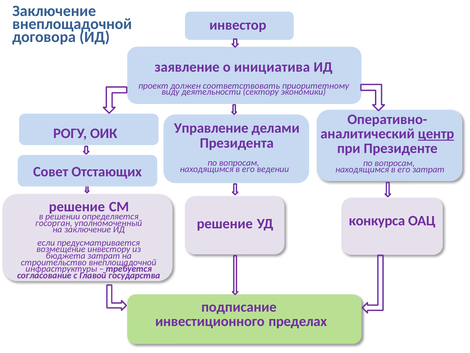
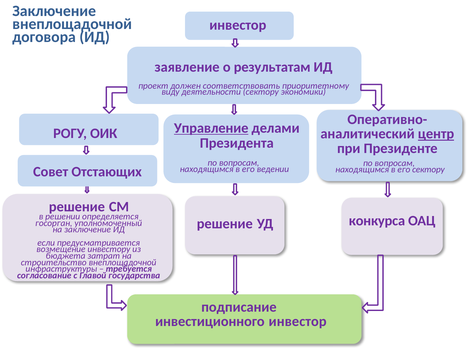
инициатива: инициатива -> результатам (272, 67)
Управление underline: none -> present (211, 128)
его затрат: затрат -> сектору (428, 169)
инвестиционного пределах: пределах -> инвестор (298, 321)
